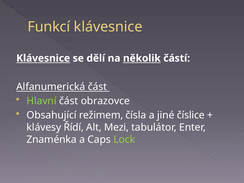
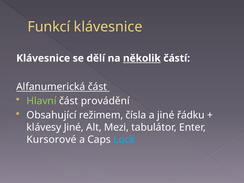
Klávesnice underline: present -> none (43, 58)
obrazovce: obrazovce -> provádění (105, 101)
číslice: číslice -> řádku (191, 115)
klávesy Řídí: Řídí -> Jiné (74, 127)
Znaménka: Znaménka -> Kursorové (52, 140)
Lock colour: light green -> light blue (124, 140)
